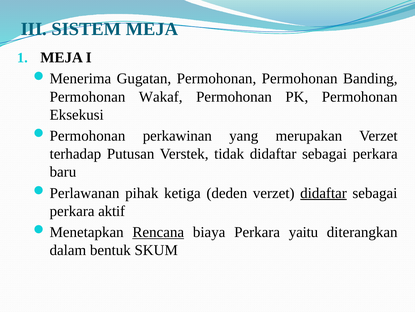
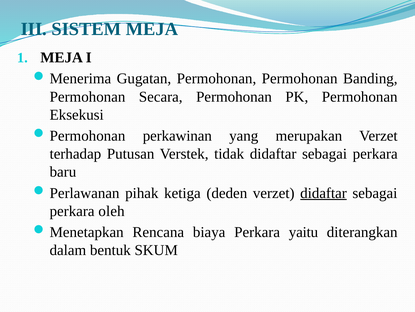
Wakaf: Wakaf -> Secara (161, 97)
aktif: aktif -> oleh (112, 211)
Rencana underline: present -> none (158, 232)
